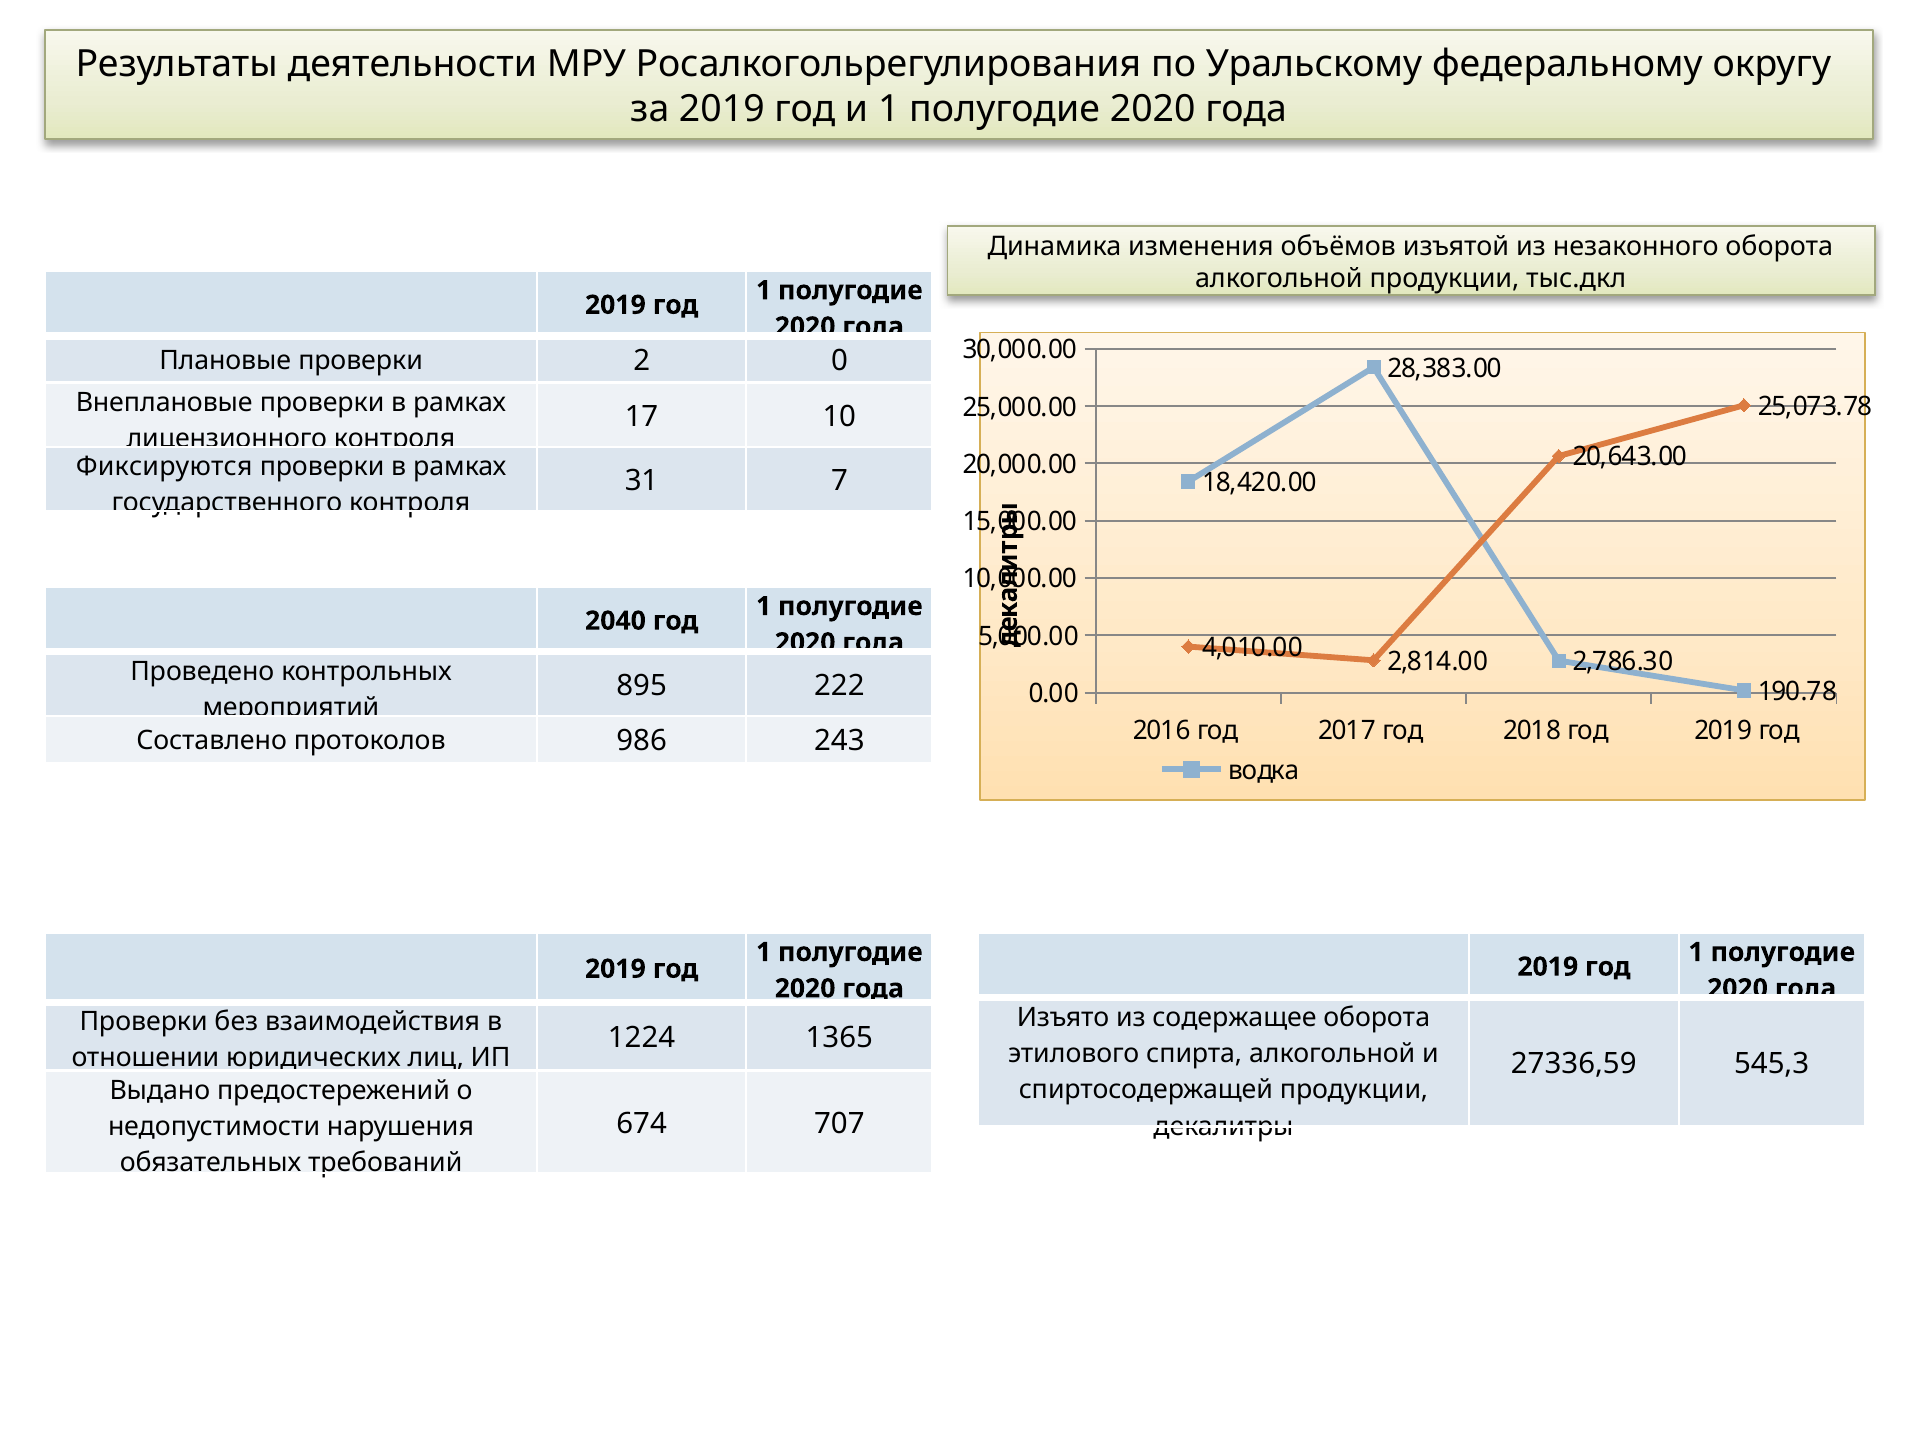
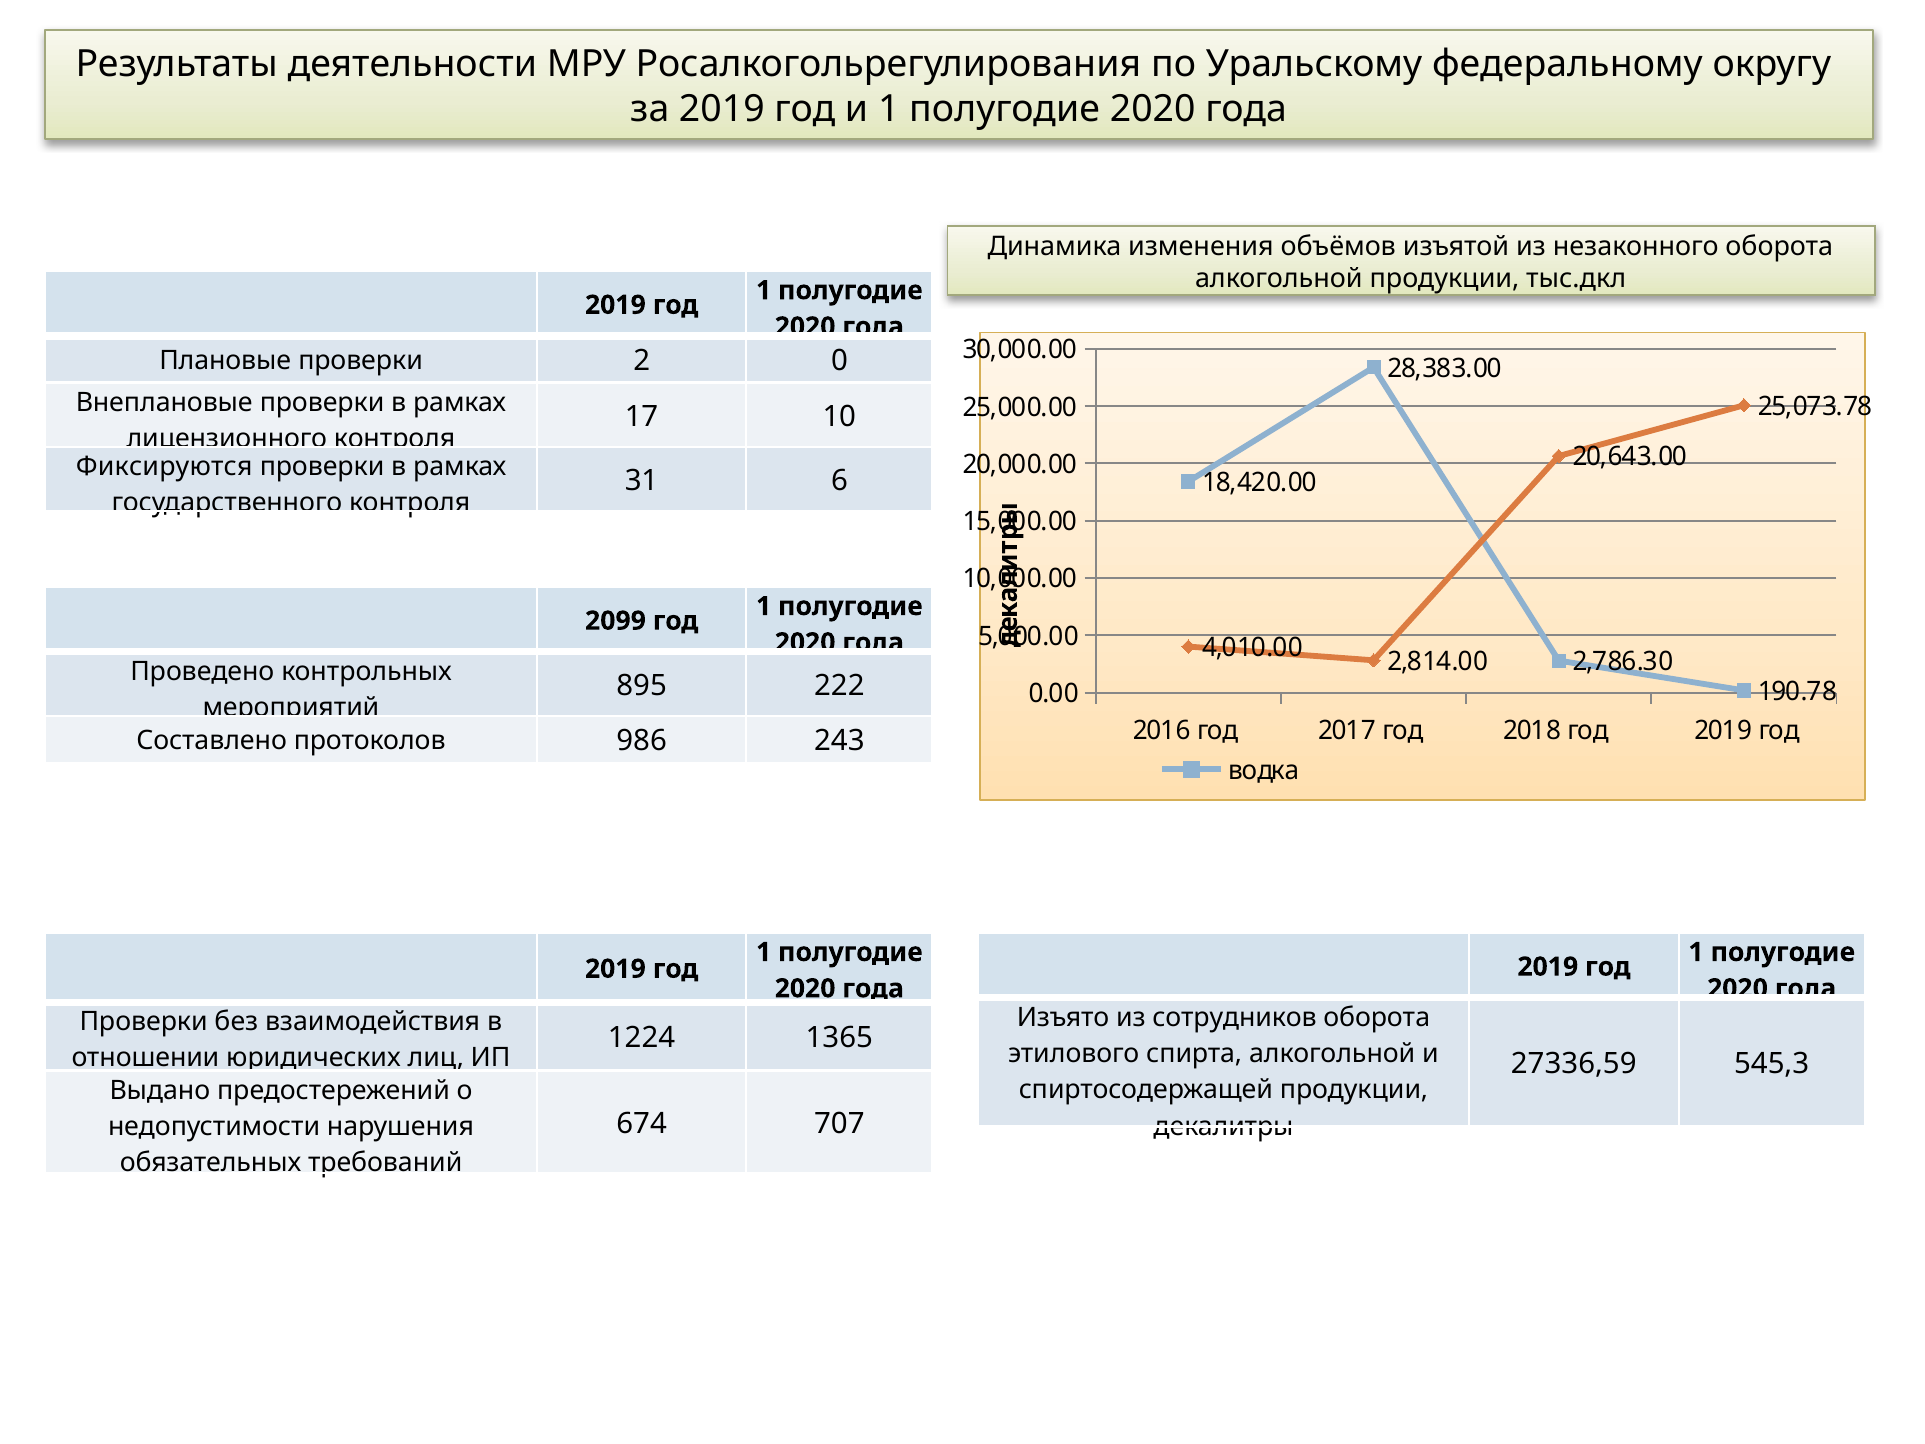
7: 7 -> 6 (839, 481)
2040: 2040 -> 2099 (615, 621)
содержащее: содержащее -> сотрудников (1235, 1017)
